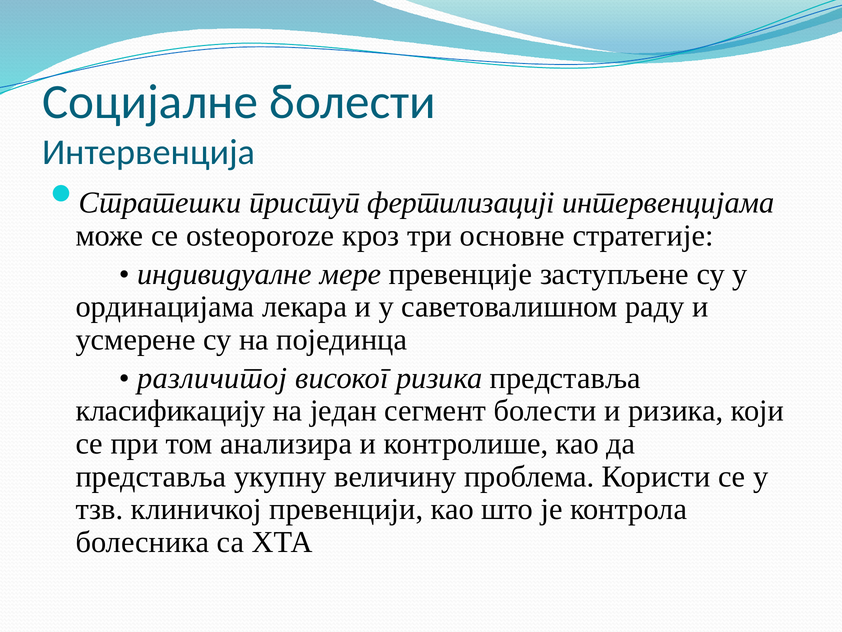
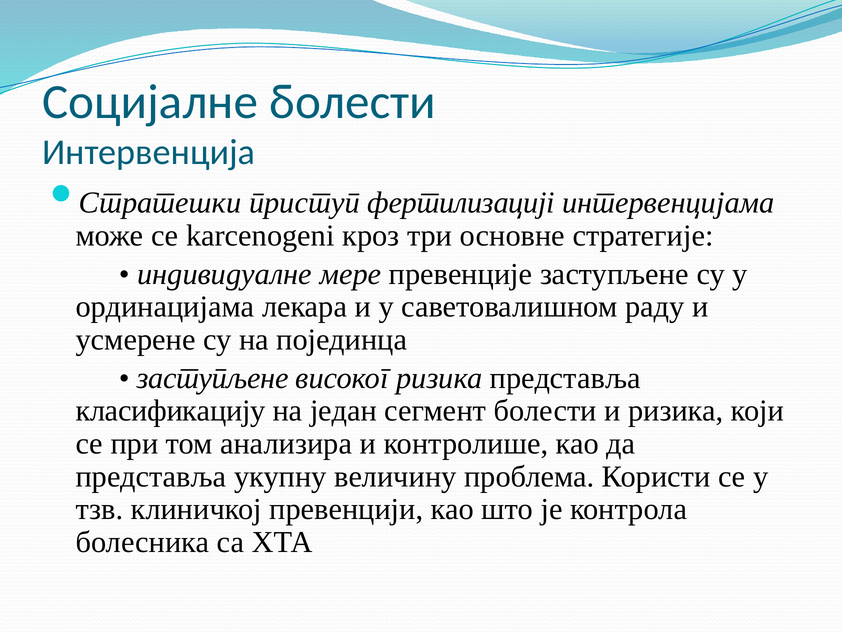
osteoporoze: osteoporoze -> karcenogeni (260, 236)
различитој: различитој -> заступљене (213, 378)
